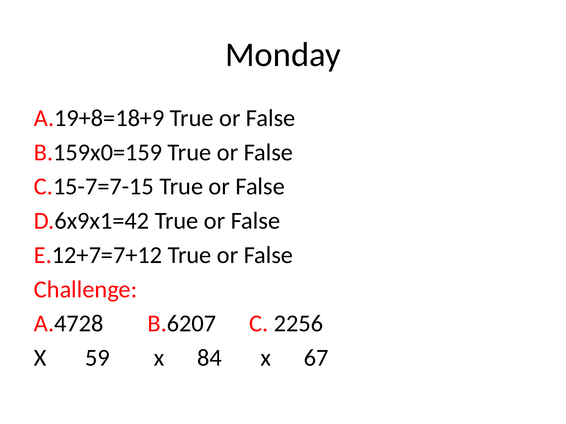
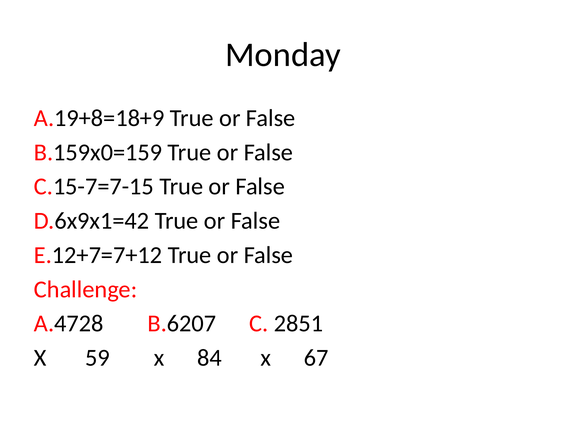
2256: 2256 -> 2851 (298, 324)
